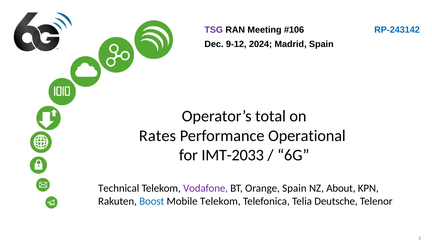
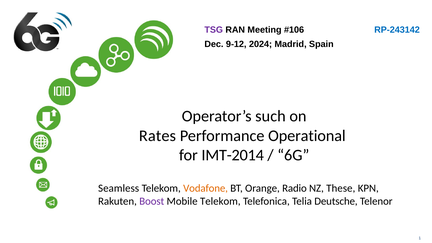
total: total -> such (270, 116)
IMT-2033: IMT-2033 -> IMT-2014 (233, 155)
Technical: Technical -> Seamless (119, 188)
Vodafone colour: purple -> orange (206, 188)
Orange Spain: Spain -> Radio (294, 188)
About: About -> These (341, 188)
Boost colour: blue -> purple (152, 201)
